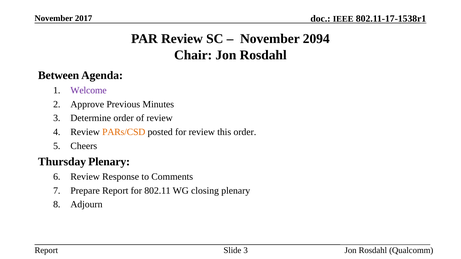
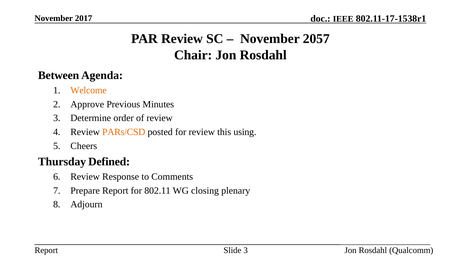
2094: 2094 -> 2057 (316, 39)
Welcome colour: purple -> orange (89, 90)
this order: order -> using (245, 132)
Thursday Plenary: Plenary -> Defined (109, 162)
